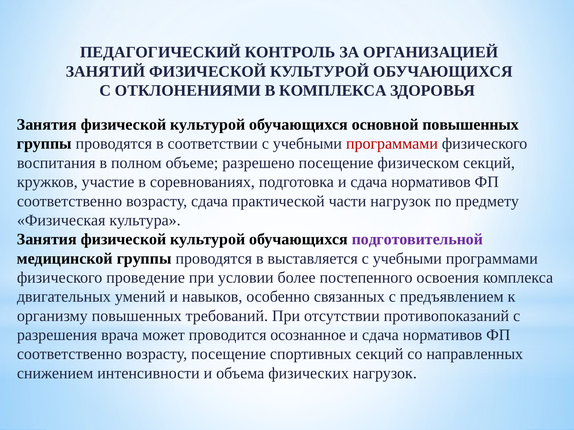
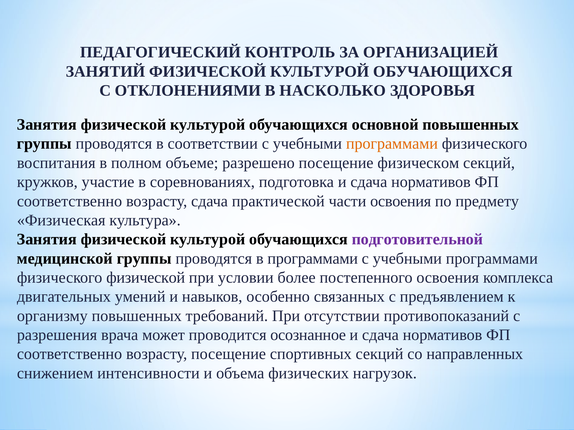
В КОМПЛЕКСА: КОМПЛЕКСА -> НАСКОЛЬКО (333, 91)
программами colour: red -> orange (392, 144)
части нагрузок: нагрузок -> освоения (401, 201)
в выставляется: выставляется -> программами (313, 259)
физического проведение: проведение -> физической (146, 278)
